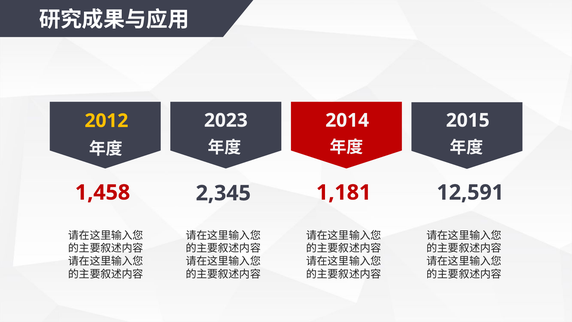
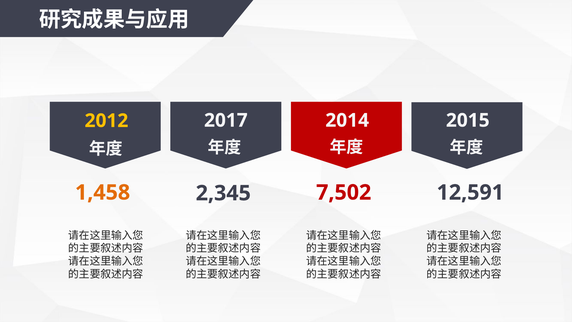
2023: 2023 -> 2017 (226, 120)
1,458 colour: red -> orange (103, 192)
1,181: 1,181 -> 7,502 (344, 192)
